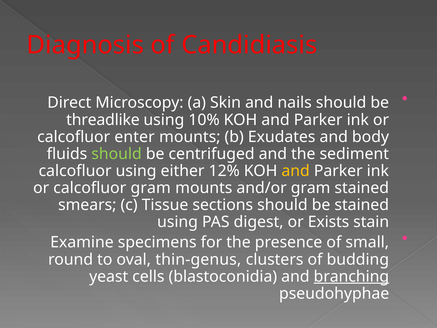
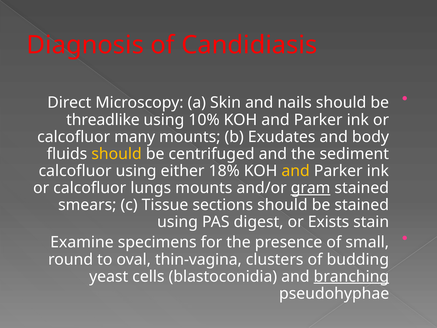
enter: enter -> many (135, 137)
should colour: light green -> yellow (117, 154)
12%: 12% -> 18% (224, 171)
calcofluor gram: gram -> lungs (151, 188)
gram underline: none -> present (311, 188)
thin-genus: thin-genus -> thin-vagina (198, 259)
